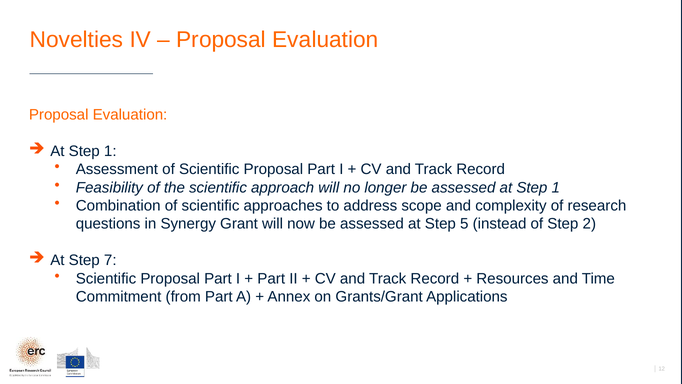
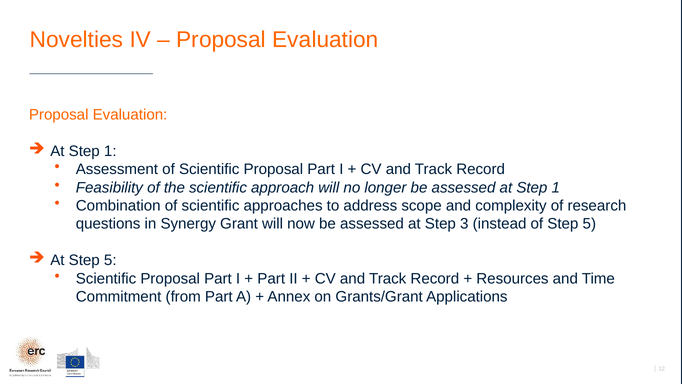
5: 5 -> 3 (464, 224)
of Step 2: 2 -> 5 (589, 224)
At Step 7: 7 -> 5 (110, 260)
